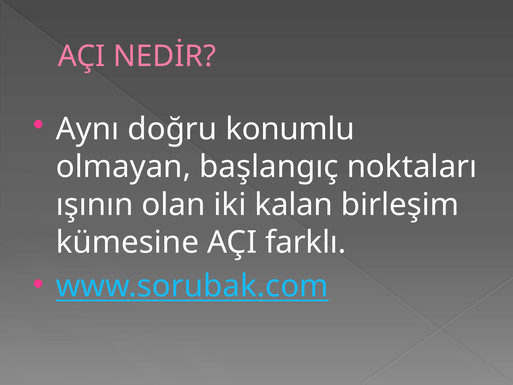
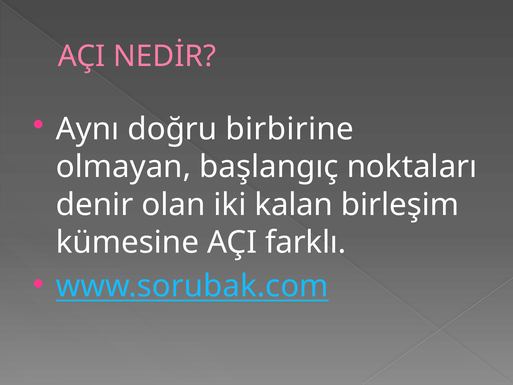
konumlu: konumlu -> birbirine (290, 129)
ışının: ışının -> denir (95, 205)
